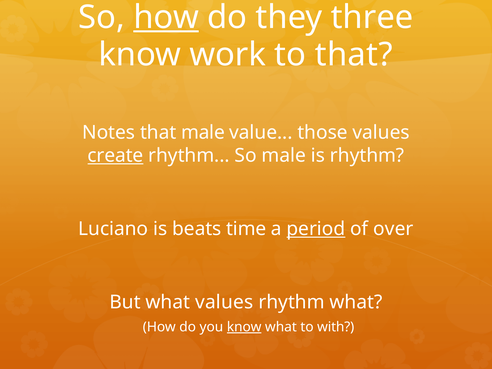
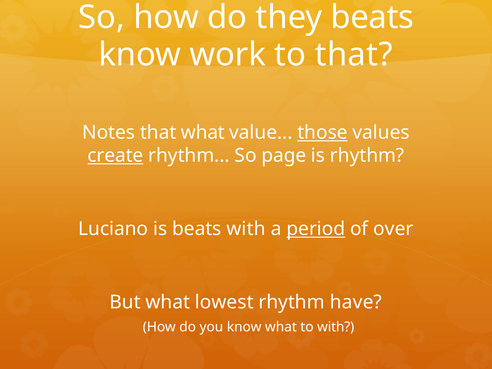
how underline: present -> none (166, 17)
they three: three -> beats (372, 17)
that male: male -> what (203, 133)
those underline: none -> present (323, 133)
So male: male -> page (284, 156)
beats time: time -> with (246, 229)
what values: values -> lowest (224, 302)
rhythm what: what -> have (356, 302)
know underline: present -> none (244, 327)
